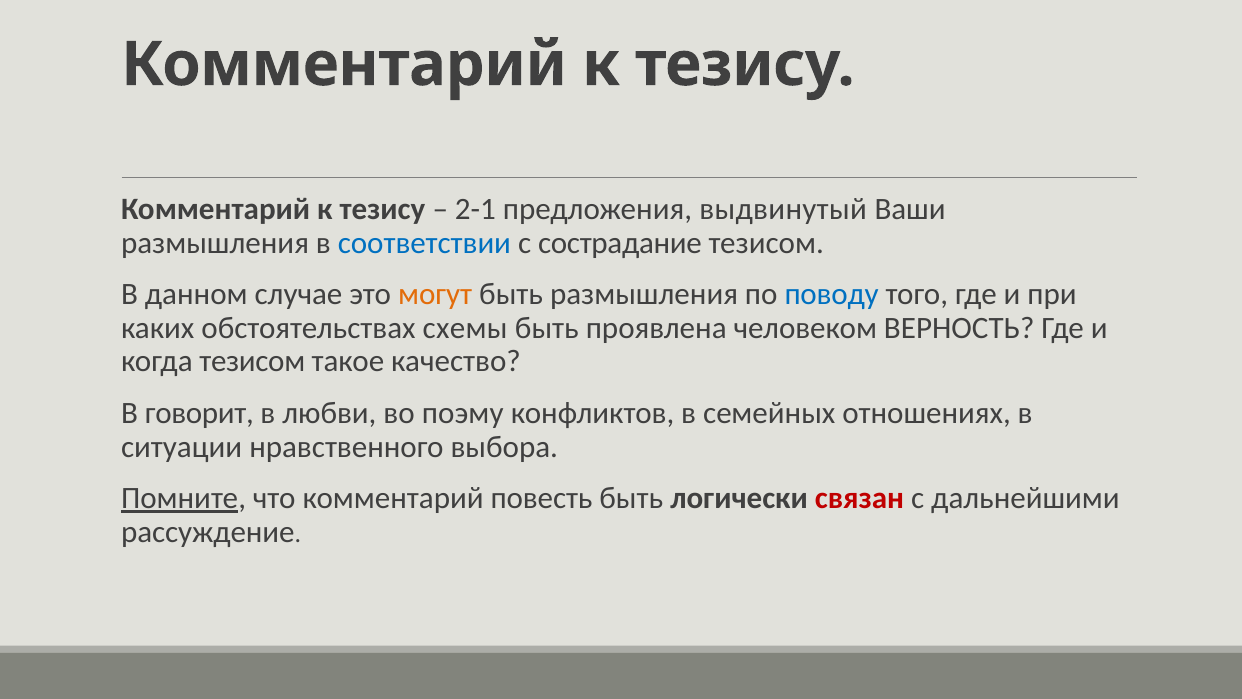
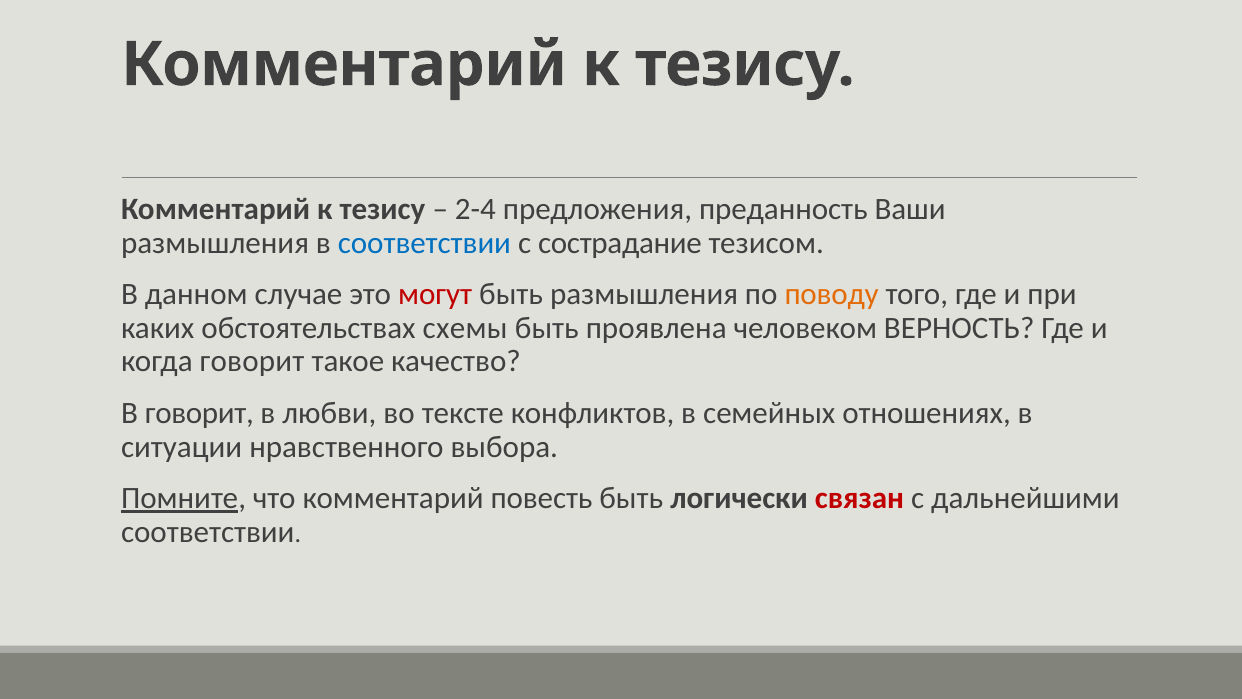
2-1: 2-1 -> 2-4 (475, 209)
выдвинутый: выдвинутый -> преданность (783, 209)
могут colour: orange -> red (435, 294)
поводу colour: blue -> orange (832, 294)
когда тезисом: тезисом -> говорит (252, 361)
поэму: поэму -> тексте (463, 413)
рассуждение: рассуждение -> соответствии (208, 532)
